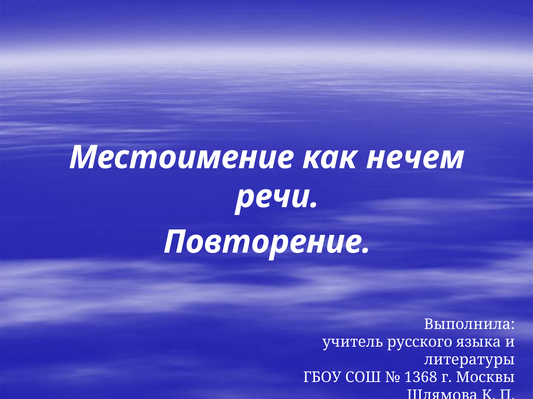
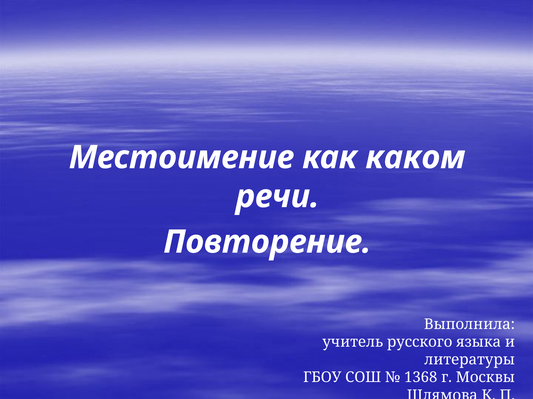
нечем: нечем -> каком (416, 158)
